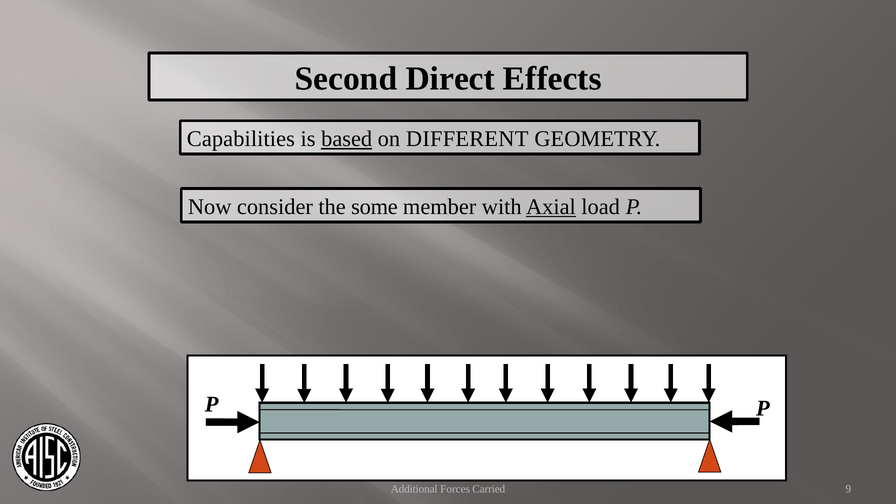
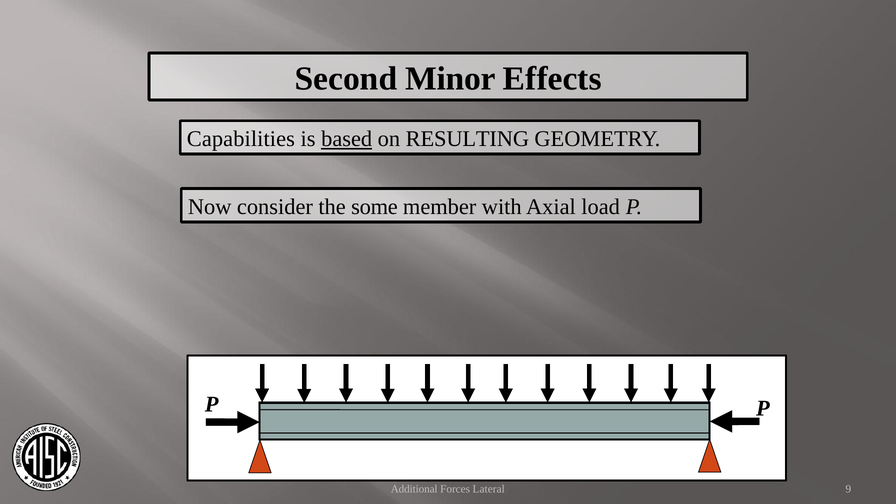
Direct: Direct -> Minor (450, 79)
DIFFERENT: DIFFERENT -> RESULTING (467, 139)
Axial underline: present -> none (551, 207)
Carried: Carried -> Lateral (489, 489)
